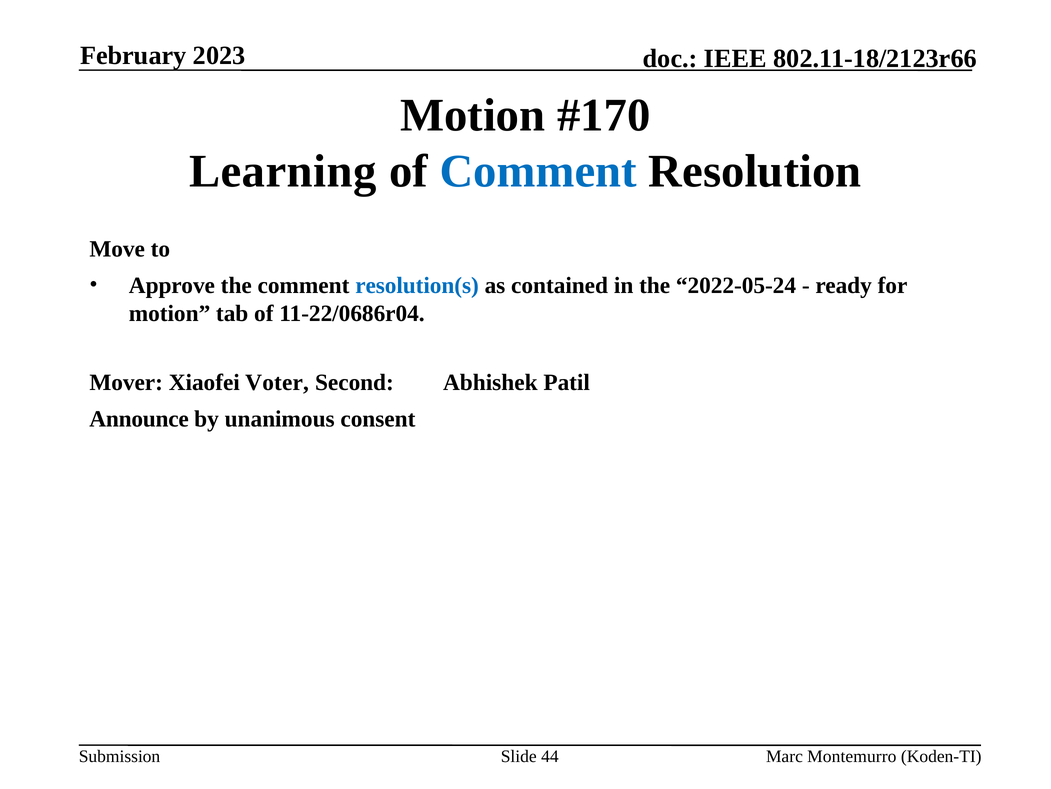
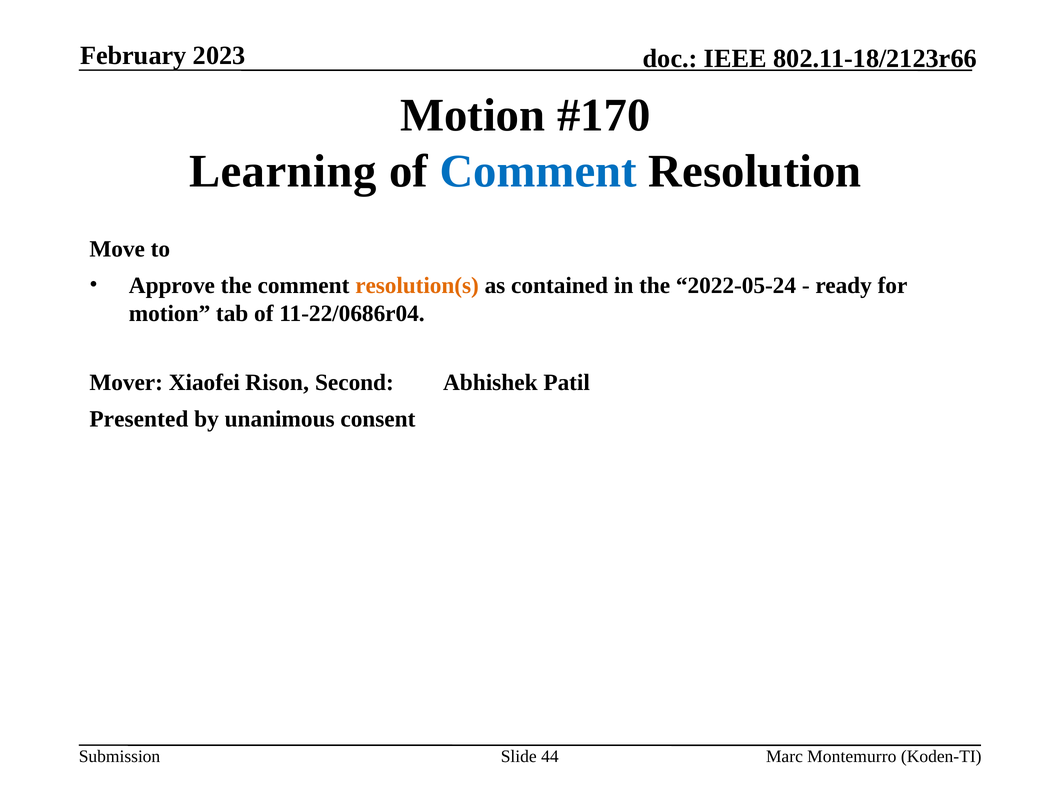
resolution(s colour: blue -> orange (417, 285)
Voter: Voter -> Rison (277, 382)
Announce: Announce -> Presented (139, 419)
